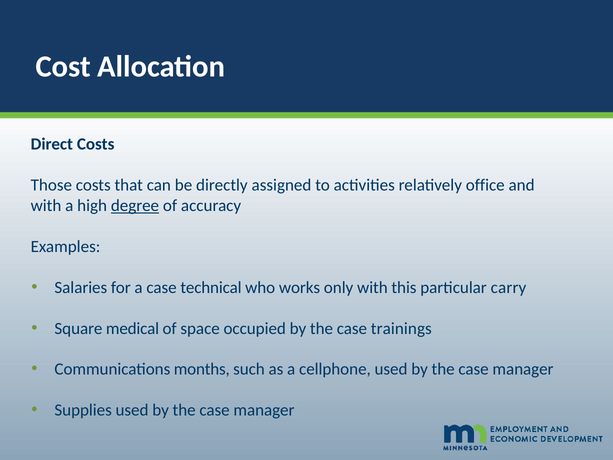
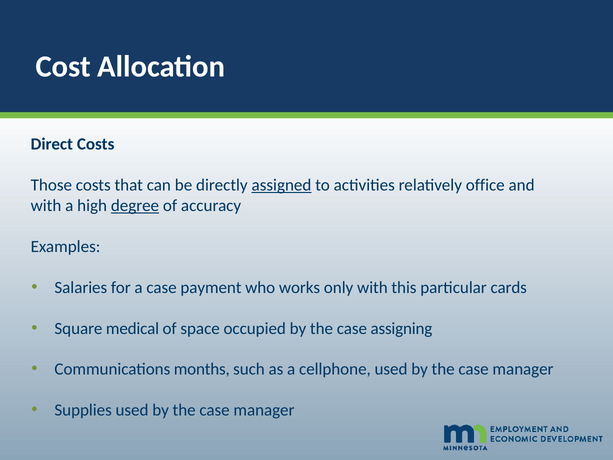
assigned underline: none -> present (282, 185)
technical: technical -> payment (211, 287)
carry: carry -> cards (509, 287)
trainings: trainings -> assigning (401, 328)
